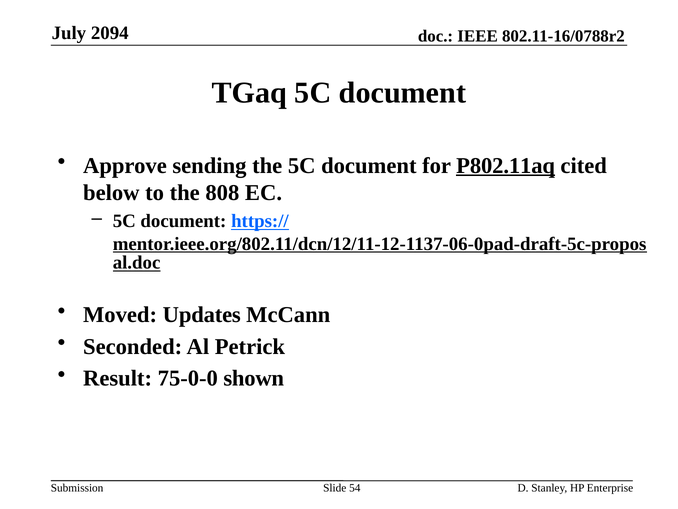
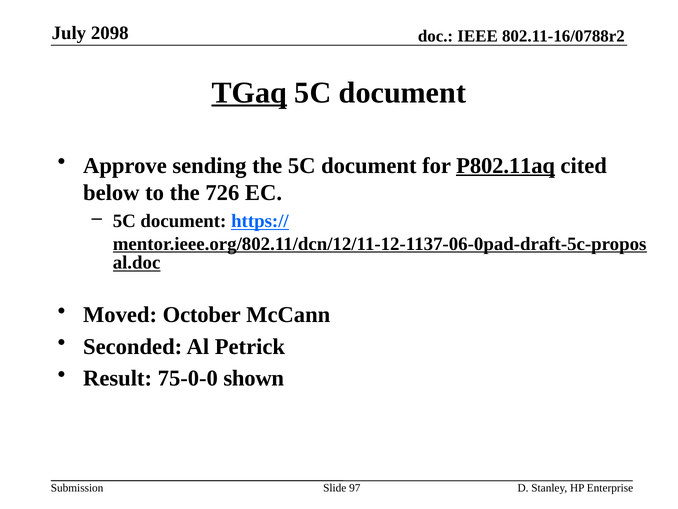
2094: 2094 -> 2098 (110, 33)
TGaq underline: none -> present (249, 92)
808: 808 -> 726 (222, 193)
Updates: Updates -> October (202, 315)
54: 54 -> 97 (355, 488)
